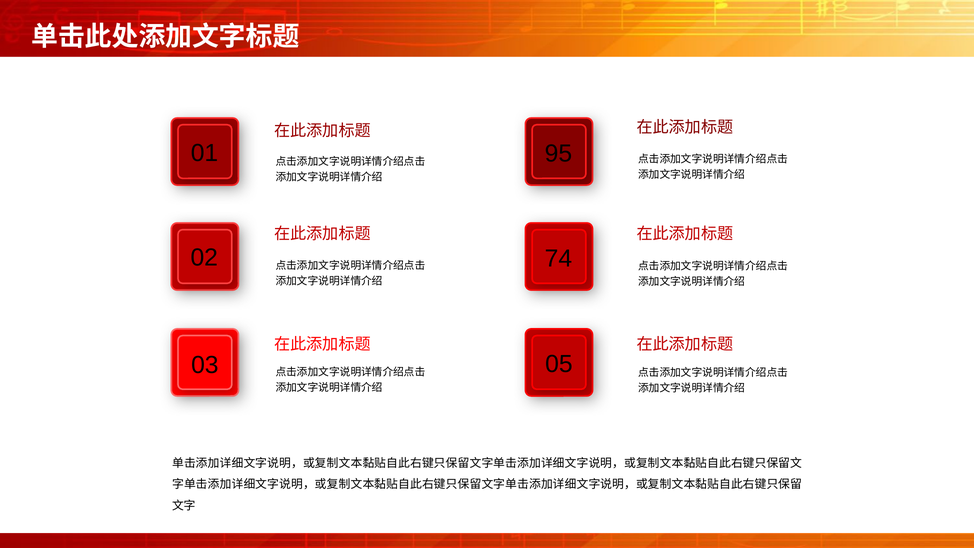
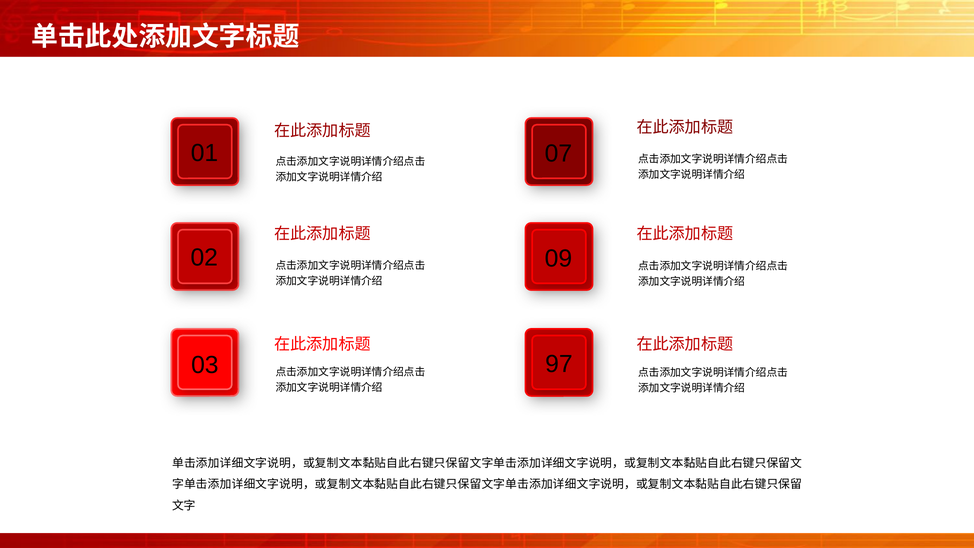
95: 95 -> 07 (558, 154)
74: 74 -> 09 (558, 259)
05: 05 -> 97 (559, 364)
